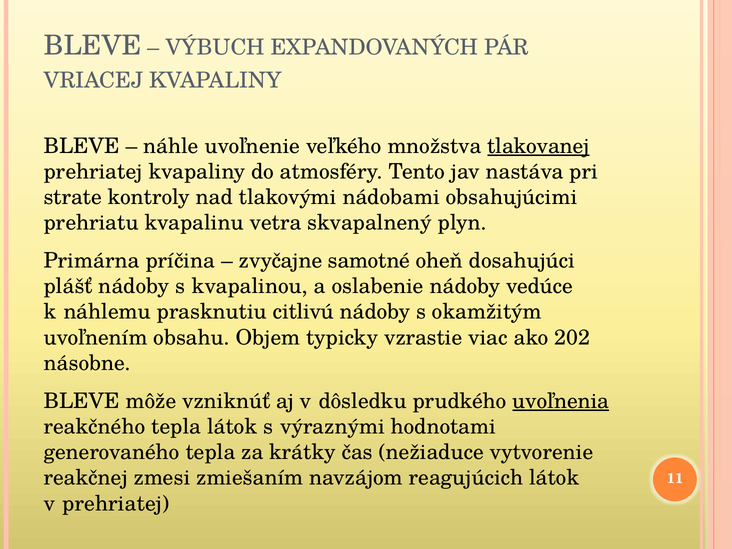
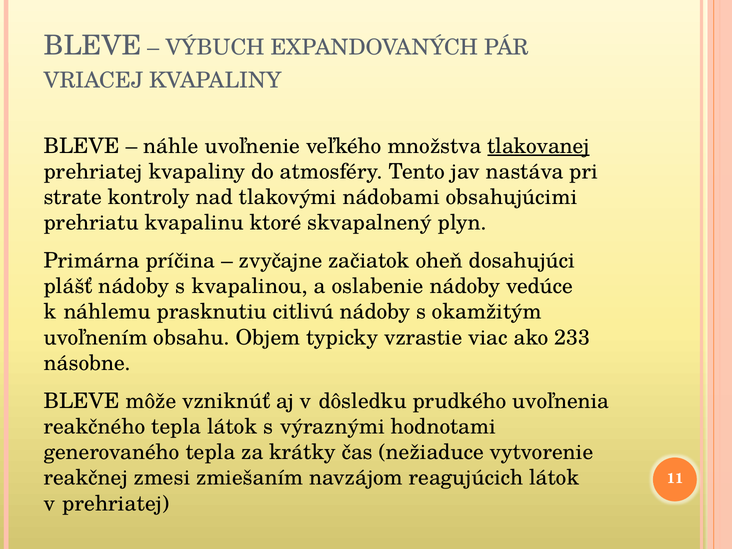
vetra: vetra -> ktoré (276, 223)
samotné: samotné -> začiatok (369, 261)
202: 202 -> 233 (572, 338)
uvoľnenia underline: present -> none (561, 401)
